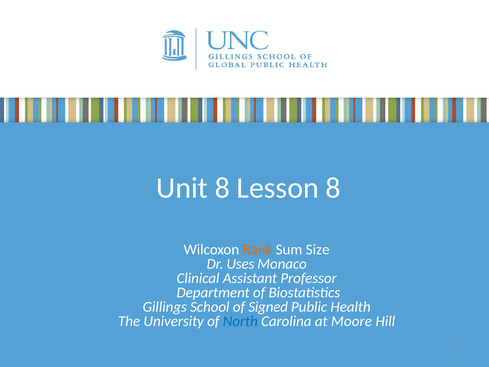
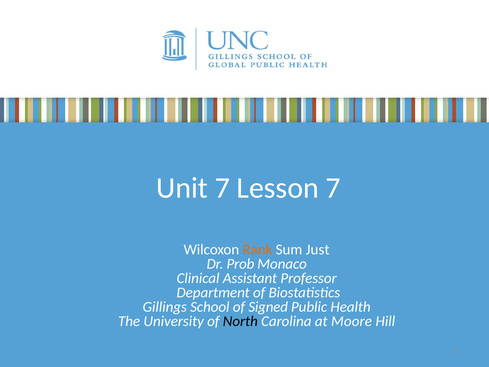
Unit 8: 8 -> 7 (222, 188)
Lesson 8: 8 -> 7 (333, 188)
Size: Size -> Just (318, 249)
Uses: Uses -> Prob (240, 264)
North colour: blue -> black (240, 321)
